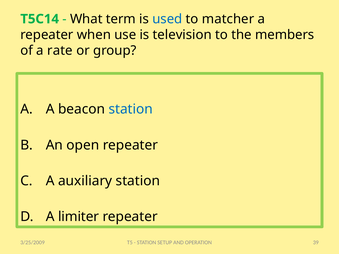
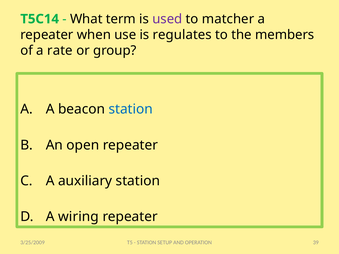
used colour: blue -> purple (167, 19)
television: television -> regulates (182, 35)
limiter: limiter -> wiring (78, 217)
